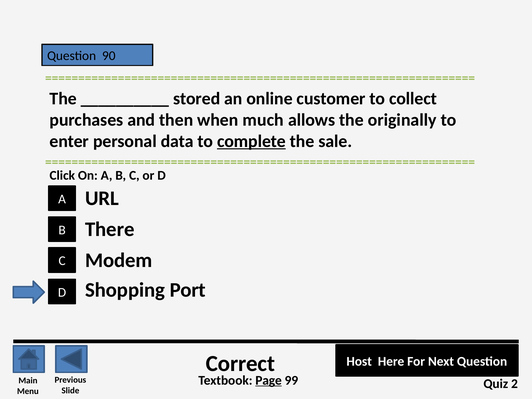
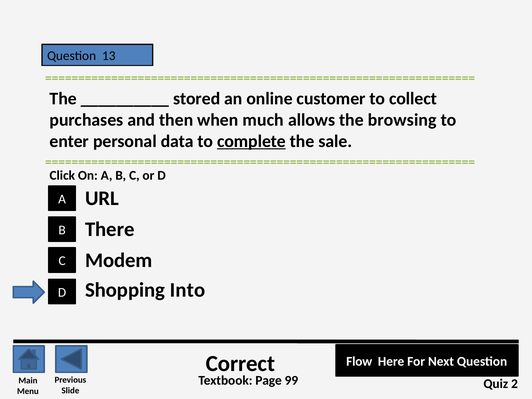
90: 90 -> 13 (109, 56)
originally: originally -> browsing (402, 120)
Port: Port -> Into (187, 290)
Host: Host -> Flow (359, 361)
Page underline: present -> none (269, 380)
